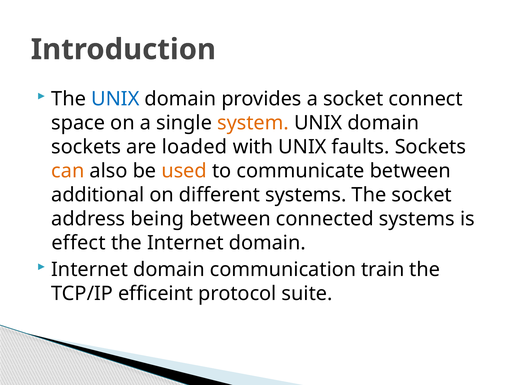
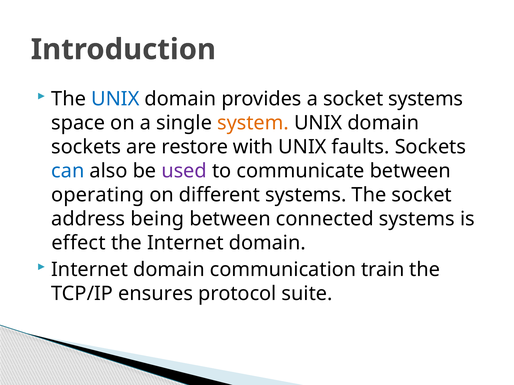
socket connect: connect -> systems (426, 99)
loaded: loaded -> restore (195, 147)
can colour: orange -> blue (68, 171)
used colour: orange -> purple (184, 171)
additional: additional -> operating (98, 195)
efficeint: efficeint -> ensures (156, 294)
